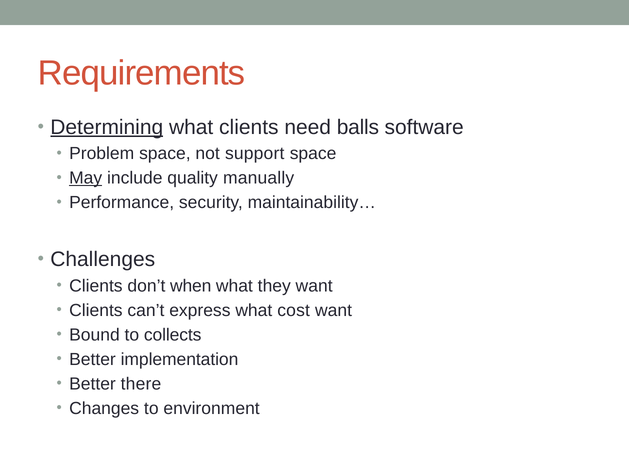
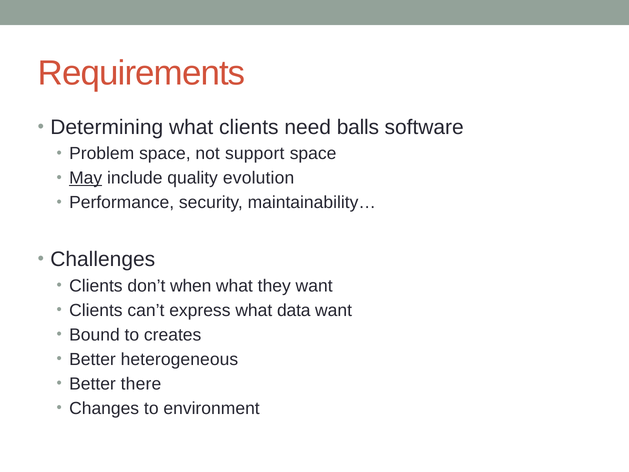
Determining underline: present -> none (107, 127)
manually: manually -> evolution (259, 178)
cost: cost -> data (294, 310)
collects: collects -> creates (173, 335)
implementation: implementation -> heterogeneous (179, 359)
